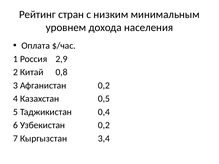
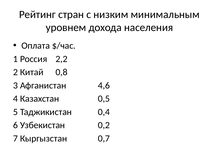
2,9: 2,9 -> 2,2 (62, 59)
Афганистан 0,2: 0,2 -> 4,6 (104, 86)
3,4: 3,4 -> 0,7 (104, 139)
